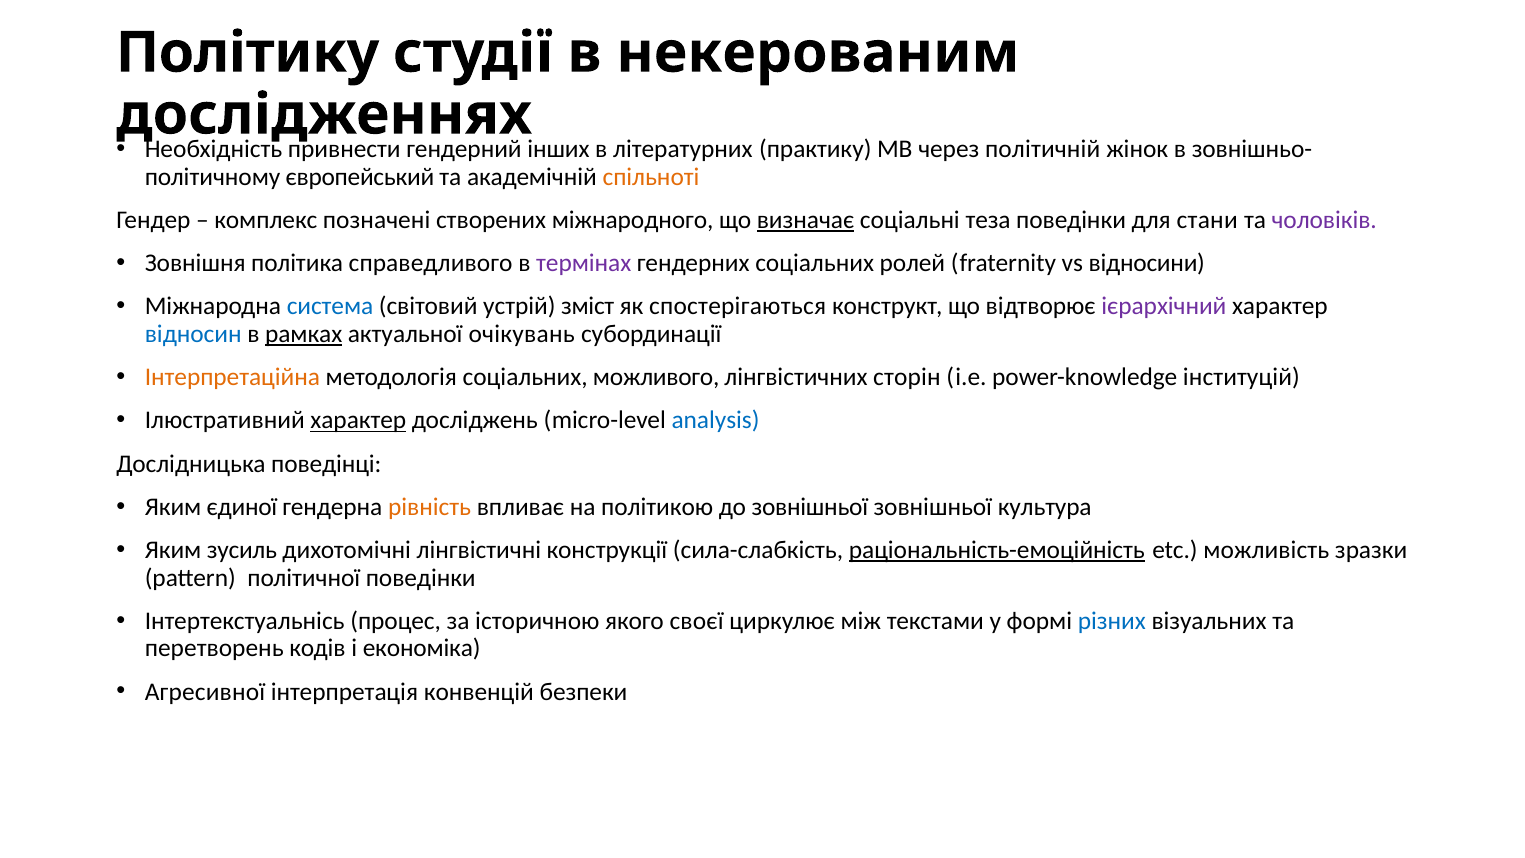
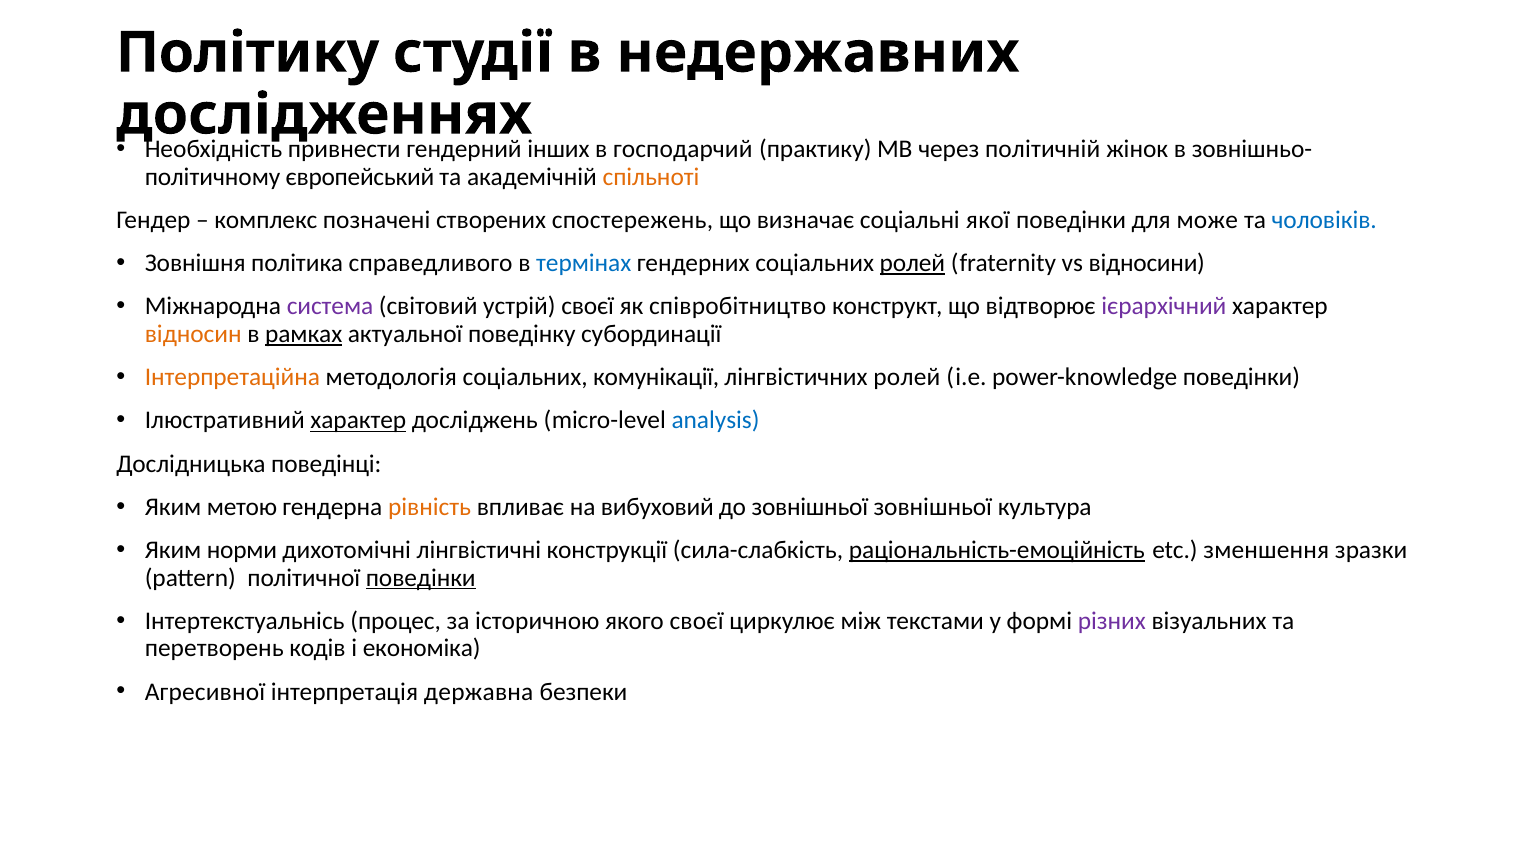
некерованим: некерованим -> недержавних (818, 53)
літературних: літературних -> господарчий (683, 149)
міжнародного: міжнародного -> спостережень (632, 220)
визначає underline: present -> none (806, 220)
теза: теза -> якої (988, 220)
стани: стани -> може (1207, 220)
чоловіків colour: purple -> blue (1324, 220)
термінах colour: purple -> blue (584, 263)
ролей underline: none -> present (912, 263)
система colour: blue -> purple (330, 306)
устрій зміст: зміст -> своєї (588, 306)
спостерігаються: спостерігаються -> співробітництво (738, 306)
відносин colour: blue -> orange (193, 334)
очікувань: очікувань -> поведінку (522, 334)
можливого: можливого -> комунікації (656, 377)
лінгвістичних сторін: сторін -> ролей (907, 377)
power-knowledge інституцій: інституцій -> поведінки (1241, 377)
єдиної: єдиної -> метою (242, 507)
політикою: політикою -> вибуховий (657, 507)
зусиль: зусиль -> норми (242, 550)
можливість: можливість -> зменшення (1266, 550)
поведінки underline: none -> present (421, 578)
різних colour: blue -> purple (1112, 621)
конвенцій: конвенцій -> державна (479, 691)
